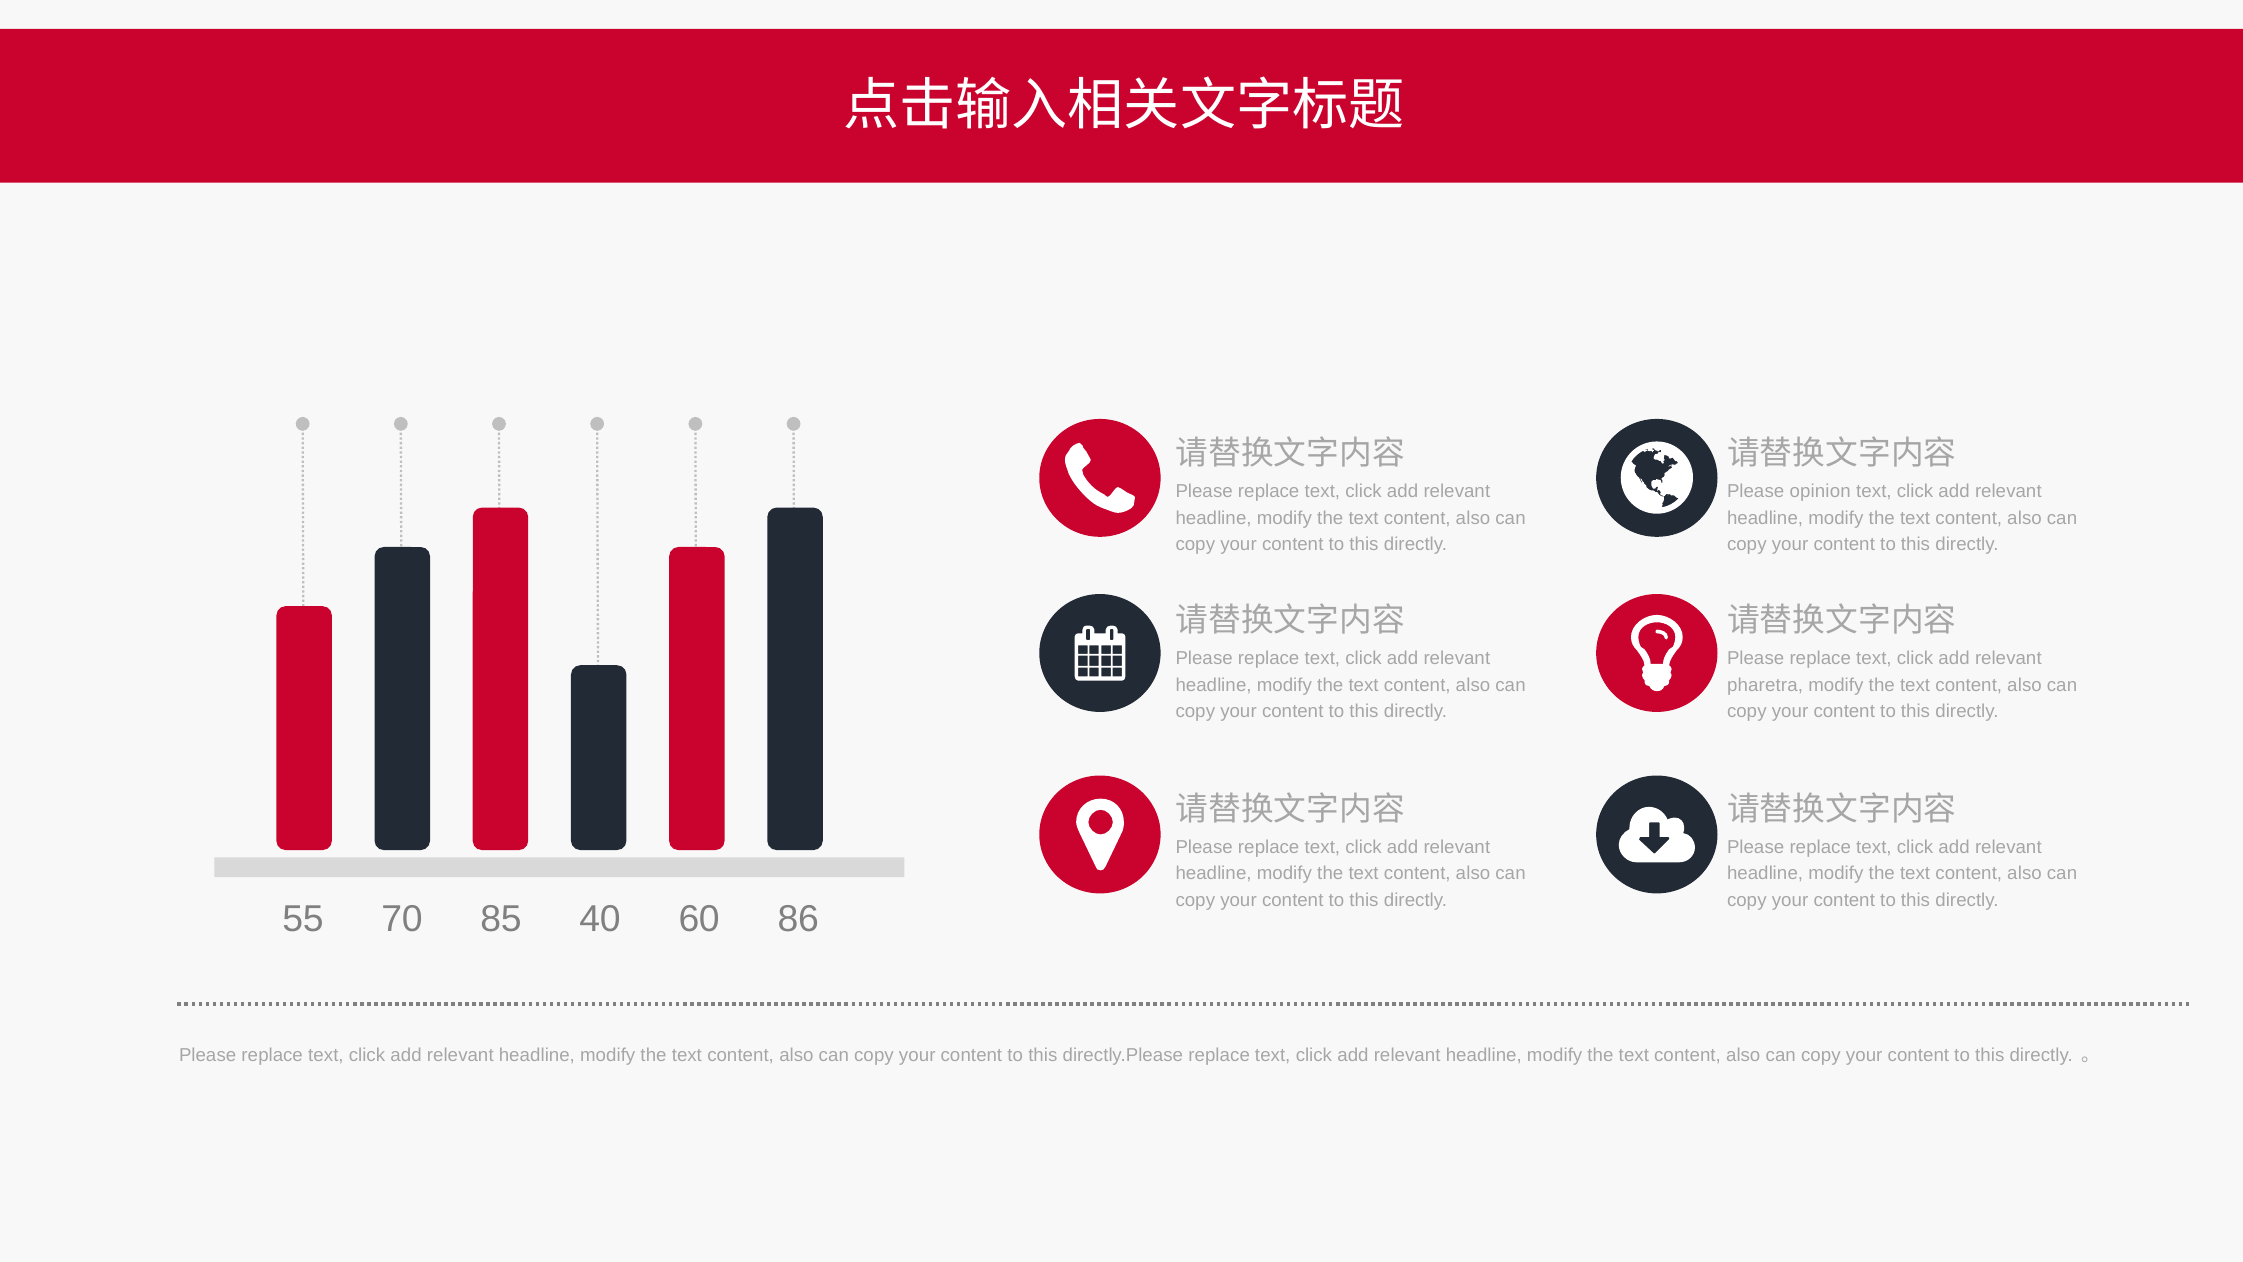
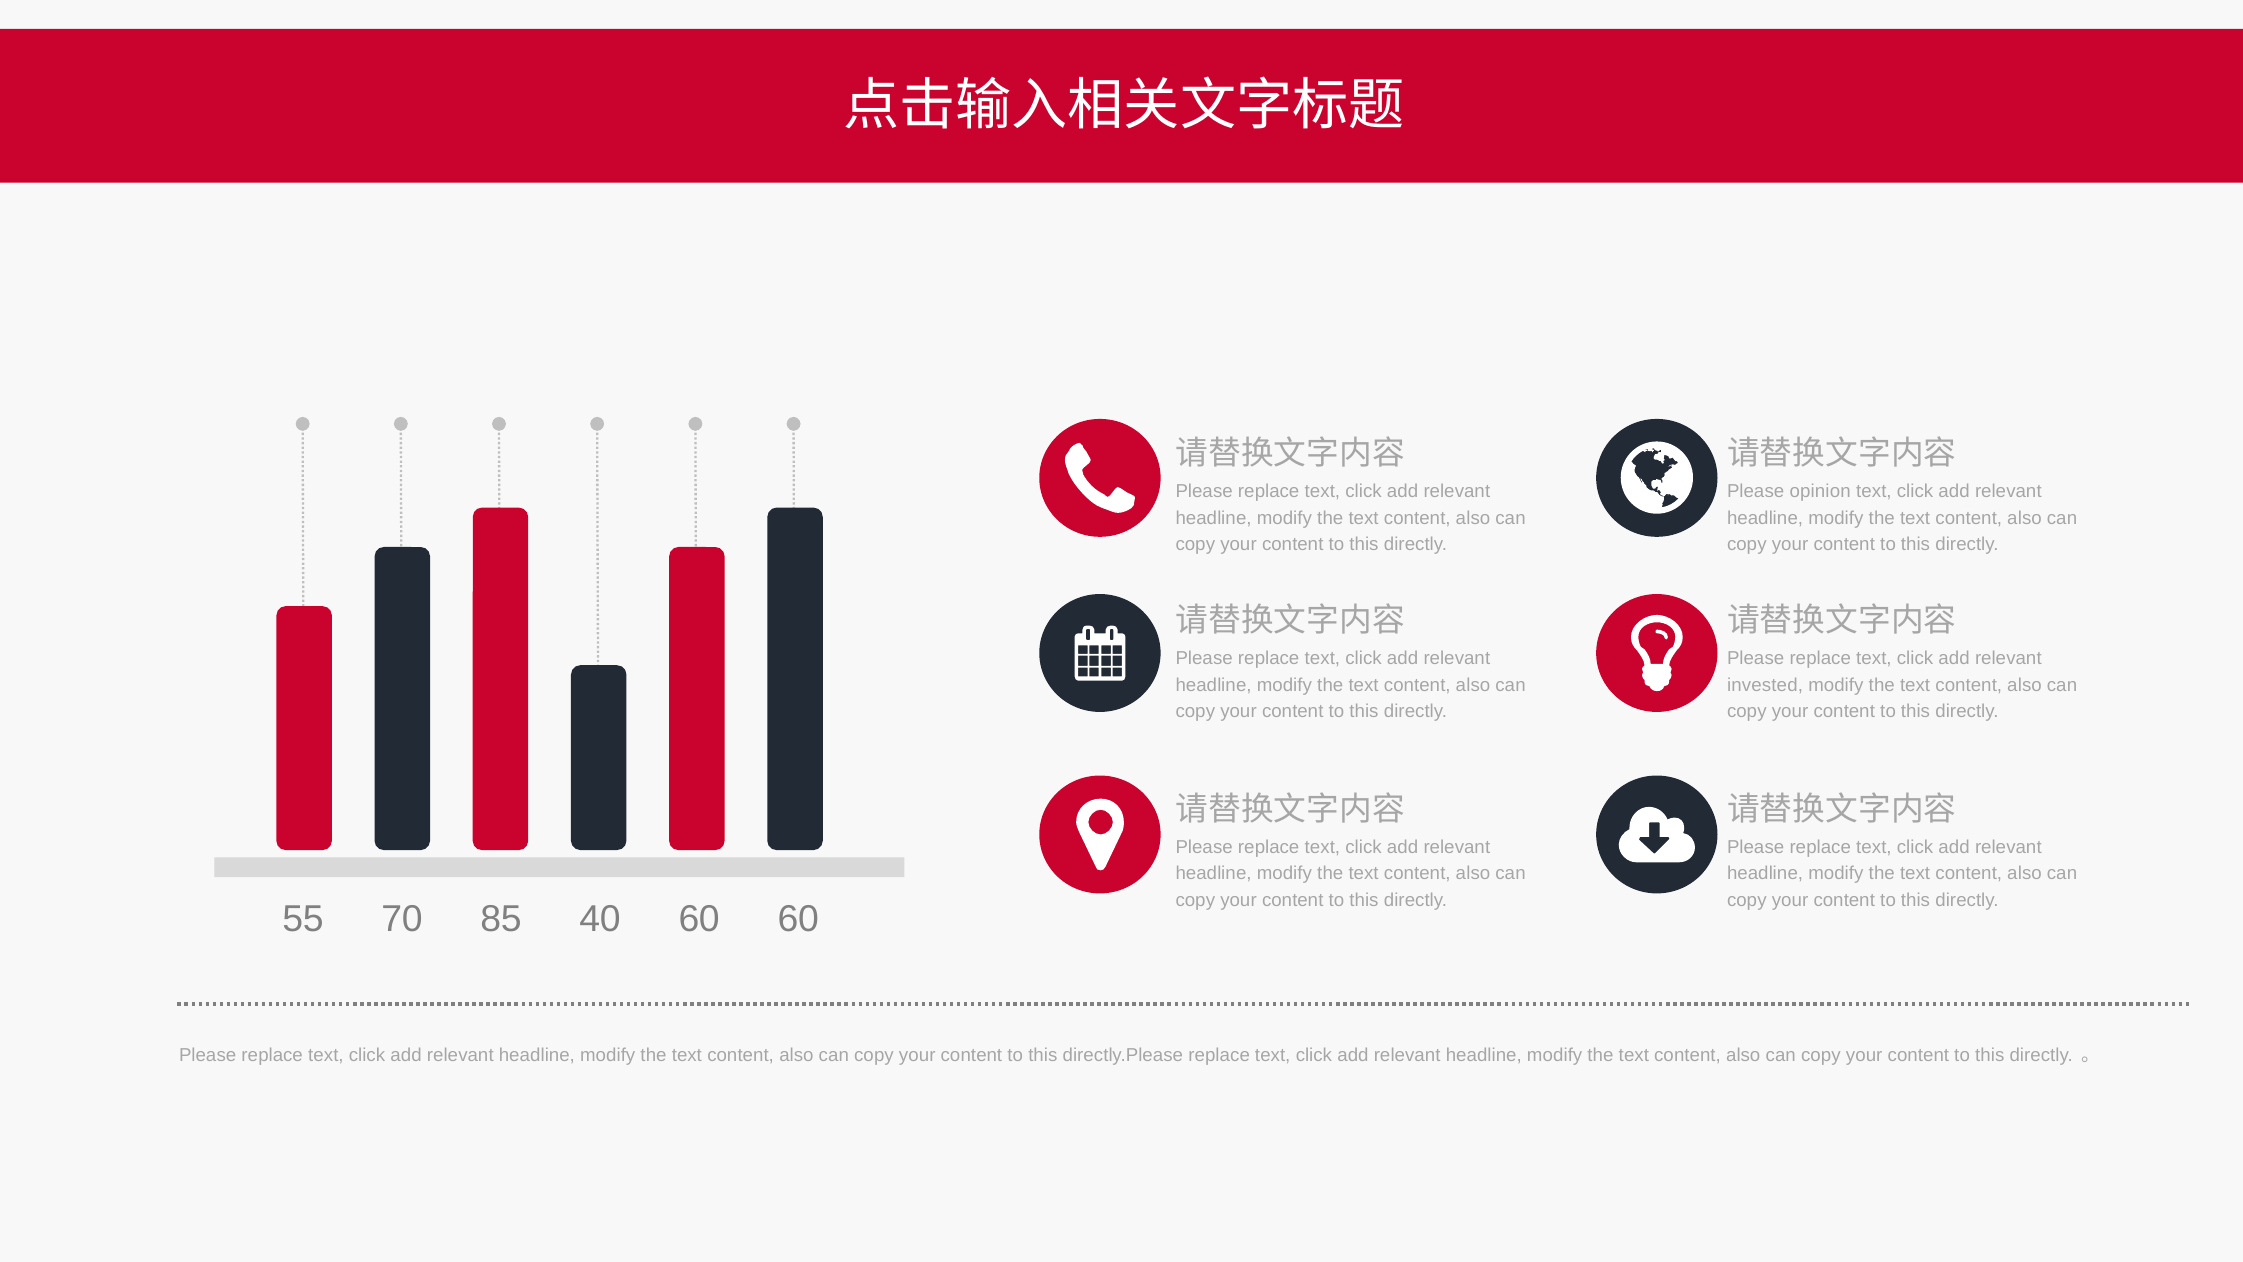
pharetra: pharetra -> invested (1765, 685)
60 86: 86 -> 60 (798, 919)
